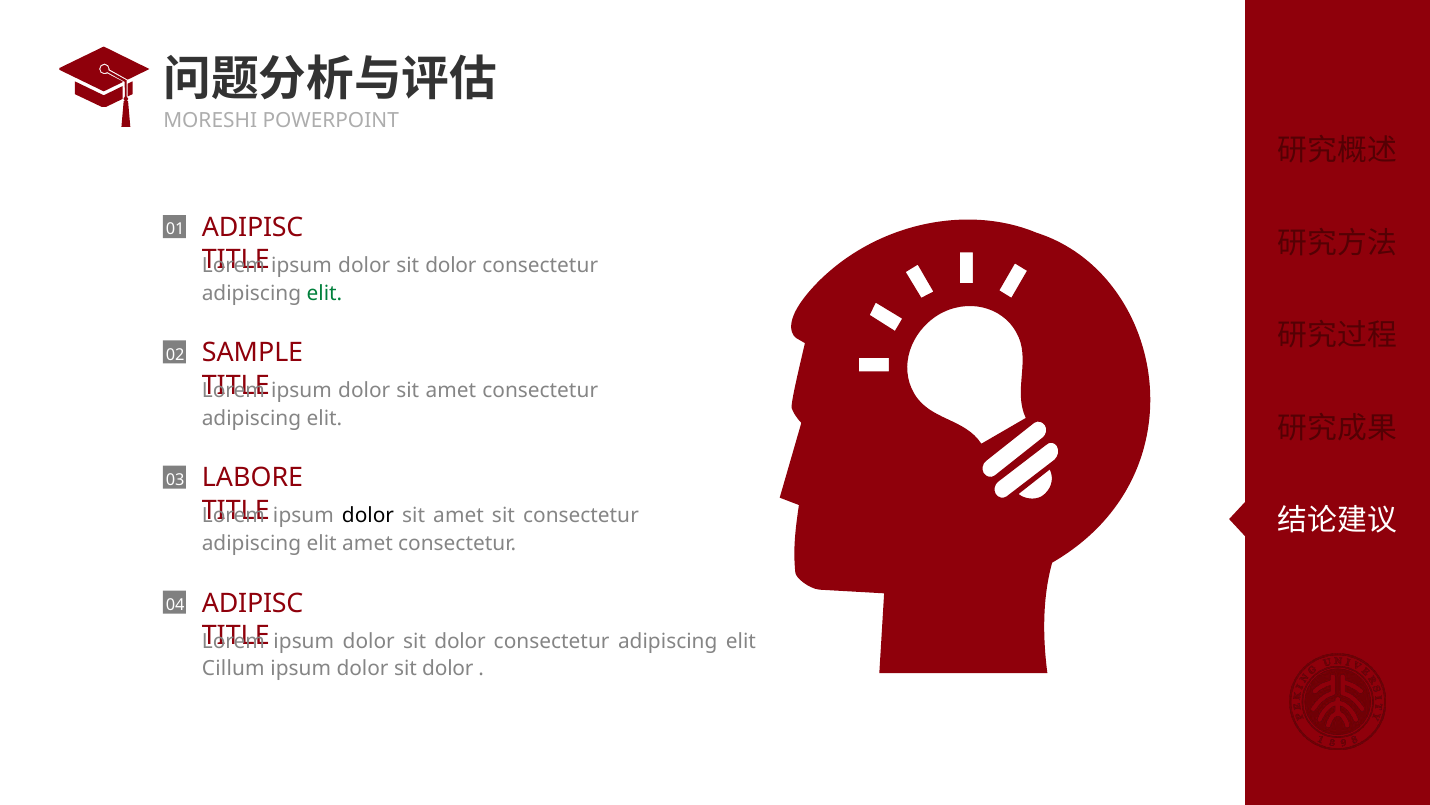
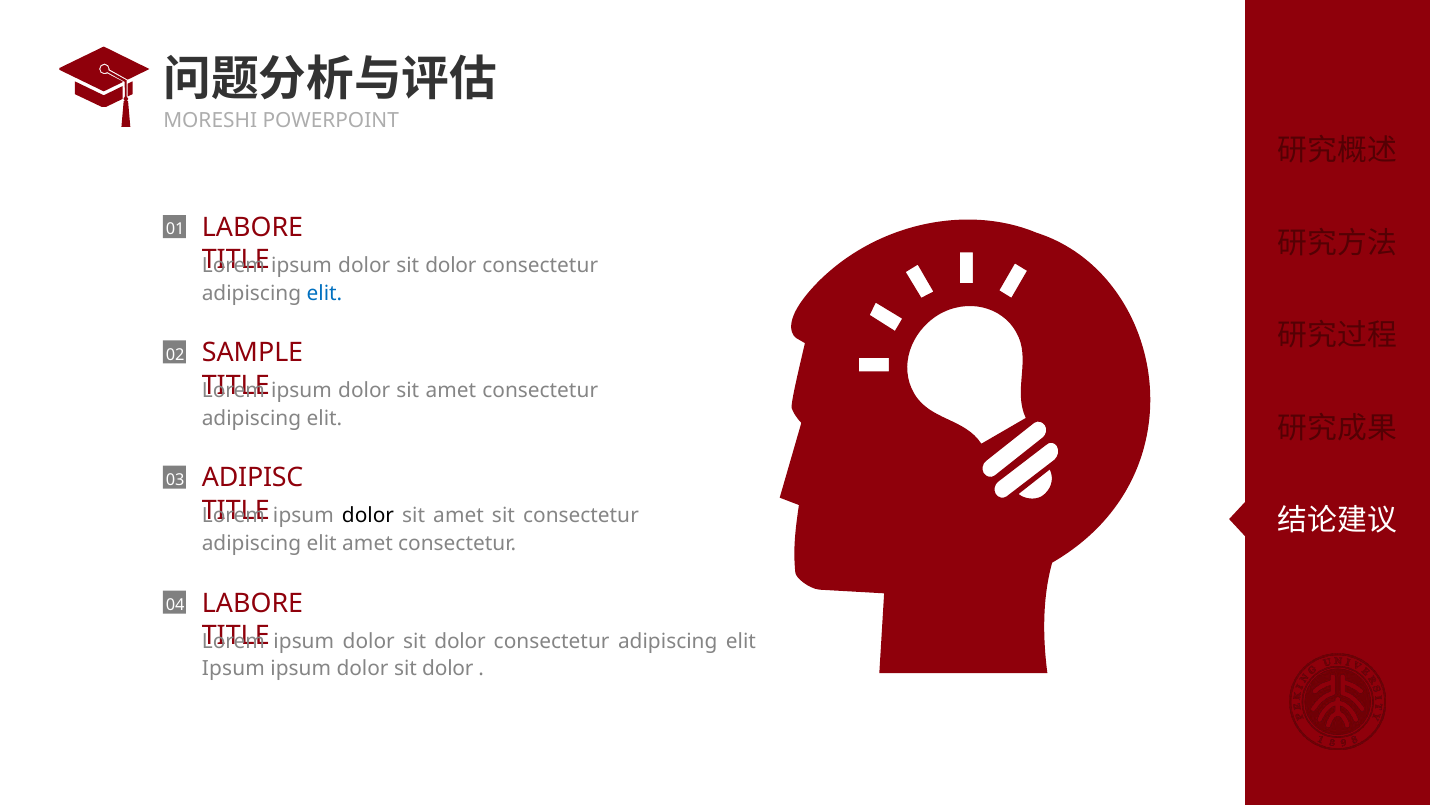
ADIPISC: ADIPISC -> LABORE (253, 228)
elit colour: green -> blue (324, 293)
LABORE: LABORE -> ADIPISC (253, 478)
ADIPISC: ADIPISC -> LABORE (253, 603)
Cillum: Cillum -> Ipsum (233, 668)
